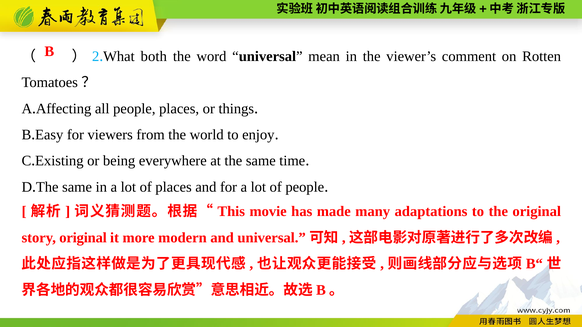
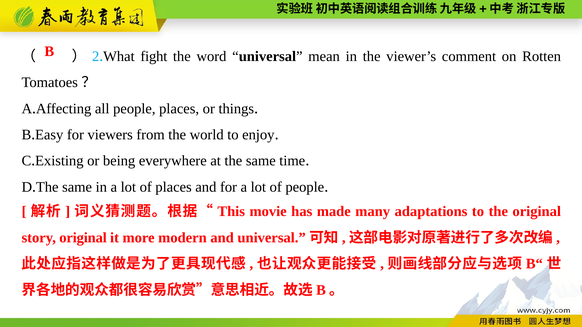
both: both -> fight (154, 56)
